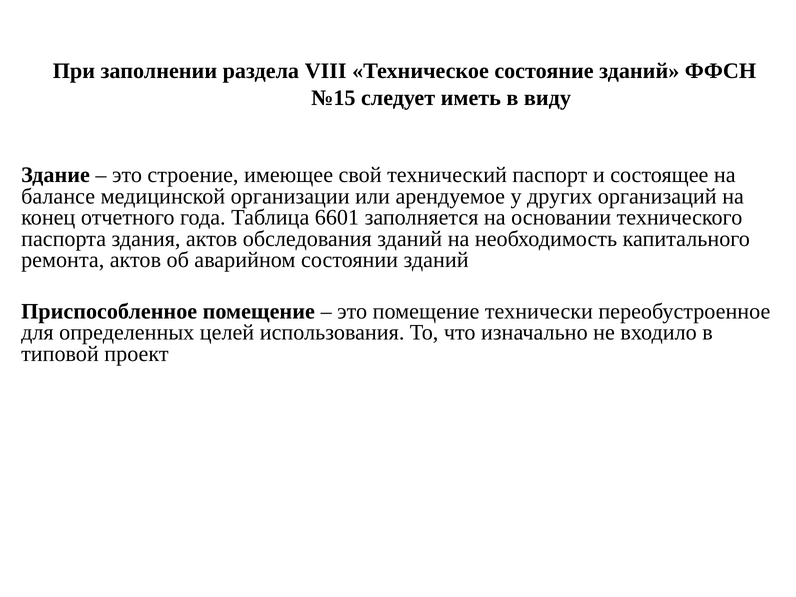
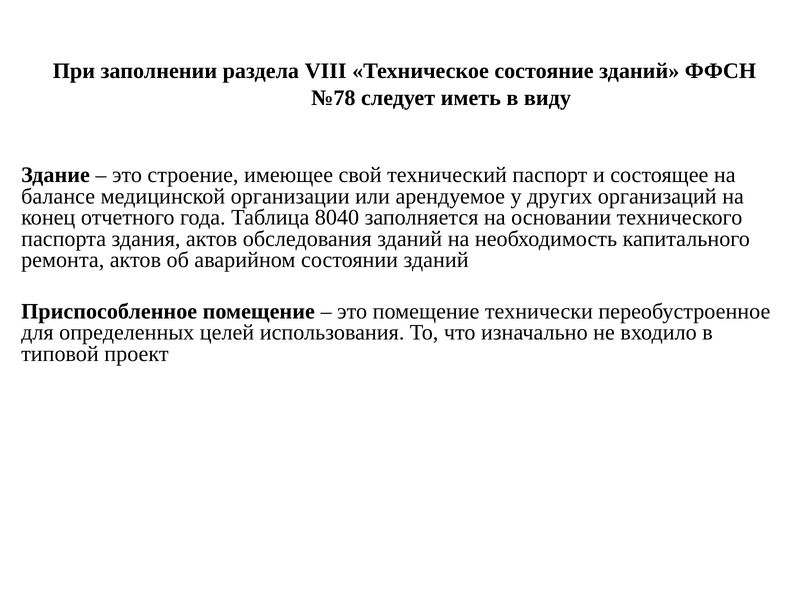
№15: №15 -> №78 (333, 98)
6601: 6601 -> 8040 (337, 218)
